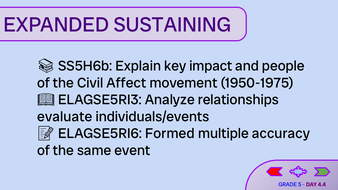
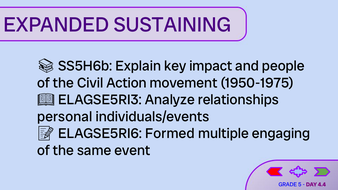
Affect: Affect -> Action (126, 83)
evaluate: evaluate -> personal (65, 117)
accuracy: accuracy -> engaging (281, 134)
